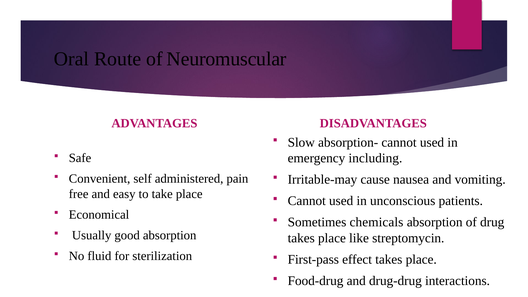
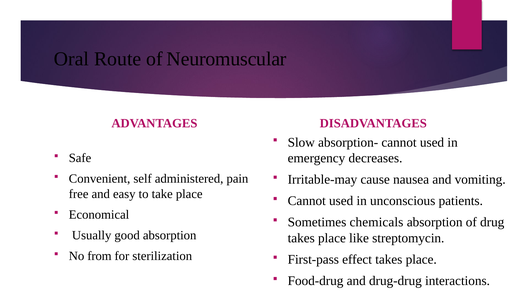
including: including -> decreases (375, 158)
fluid: fluid -> from (99, 256)
